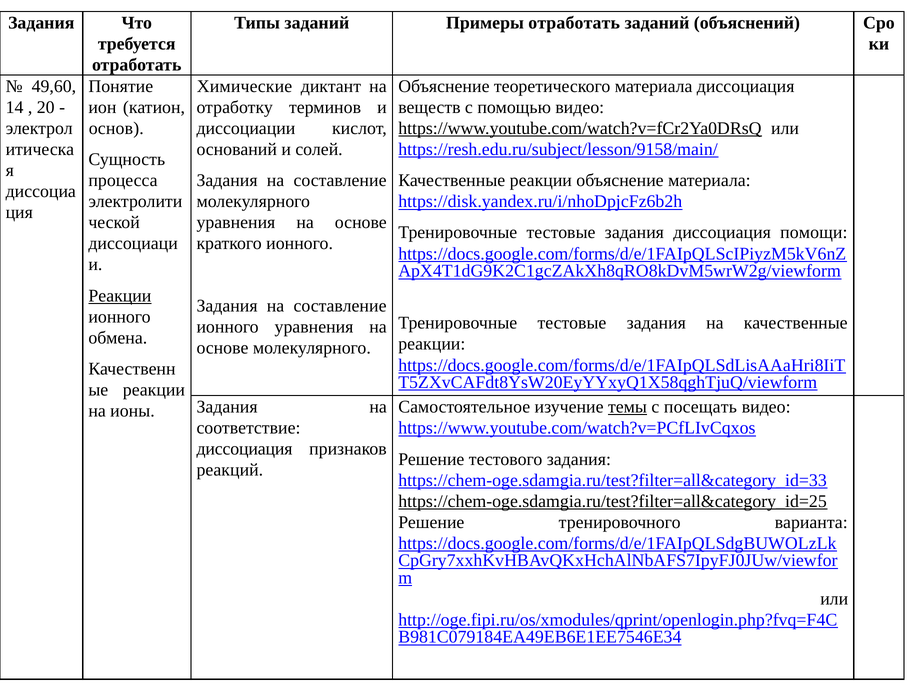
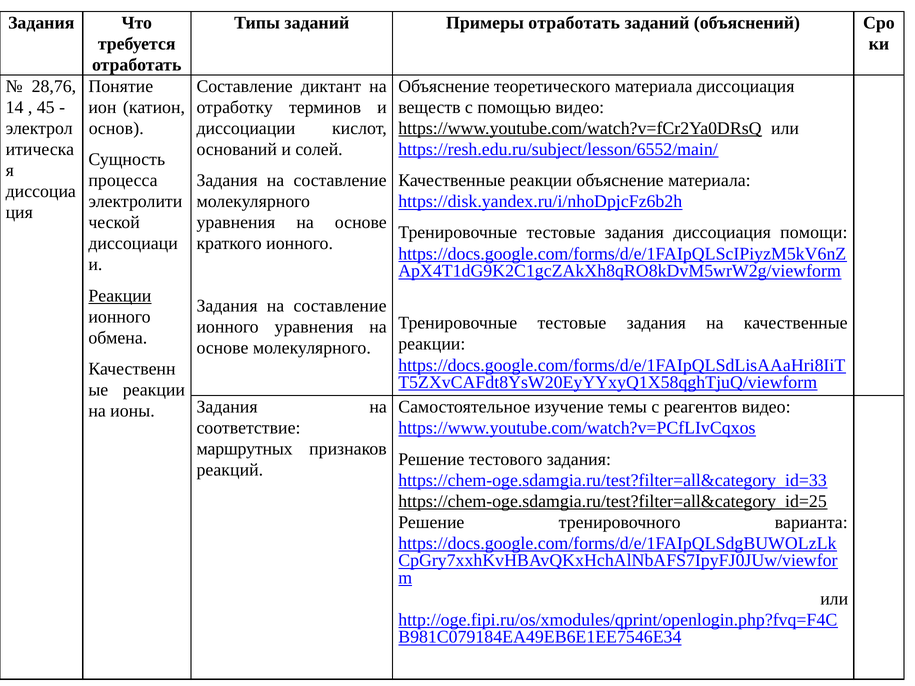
49,60: 49,60 -> 28,76 (54, 86)
Химические: Химические -> Составление (245, 86)
20: 20 -> 45 (46, 107)
https://resh.edu.ru/subject/lesson/9158/main/: https://resh.edu.ru/subject/lesson/9158/main/ -> https://resh.edu.ru/subject/lesson/6552/main/ (558, 149)
темы underline: present -> none (627, 407)
посещать: посещать -> реагентов (701, 407)
диссоциация: диссоциация -> маршрутных (245, 449)
